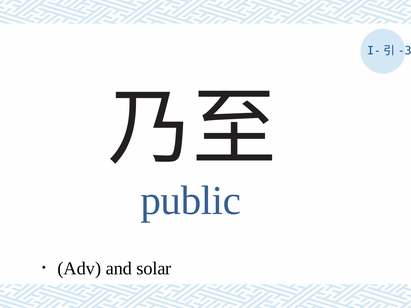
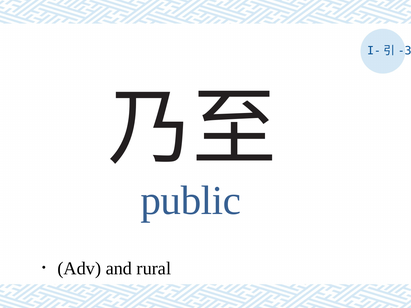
solar: solar -> rural (154, 269)
